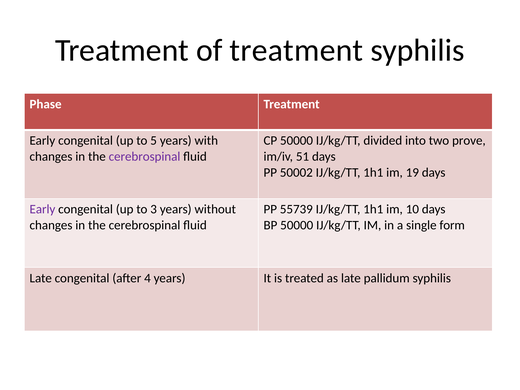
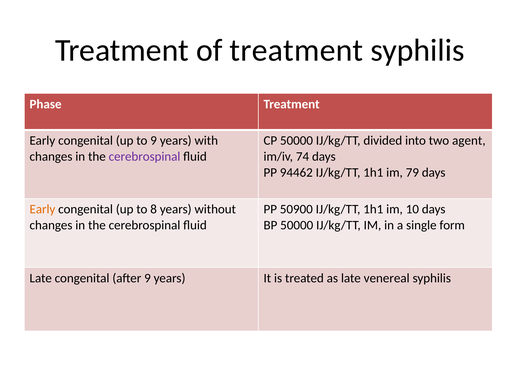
to 5: 5 -> 9 (154, 141)
prove: prove -> agent (469, 141)
51: 51 -> 74 (303, 157)
50002: 50002 -> 94462 (296, 172)
19: 19 -> 79 (412, 172)
Early colour: purple -> orange (42, 209)
3: 3 -> 8 (154, 209)
55739: 55739 -> 50900 (296, 209)
after 4: 4 -> 9 (147, 278)
pallidum: pallidum -> venereal (387, 278)
